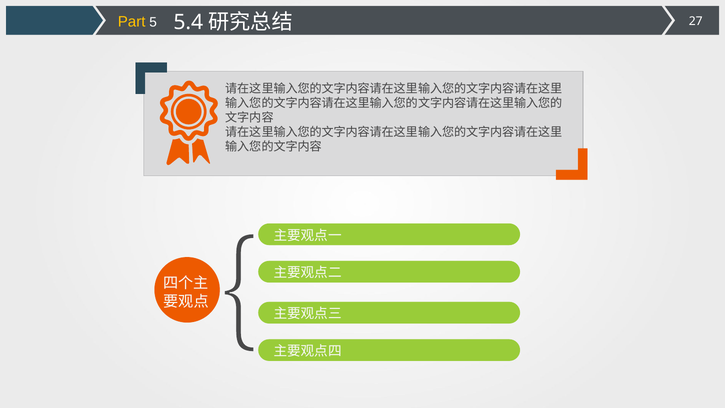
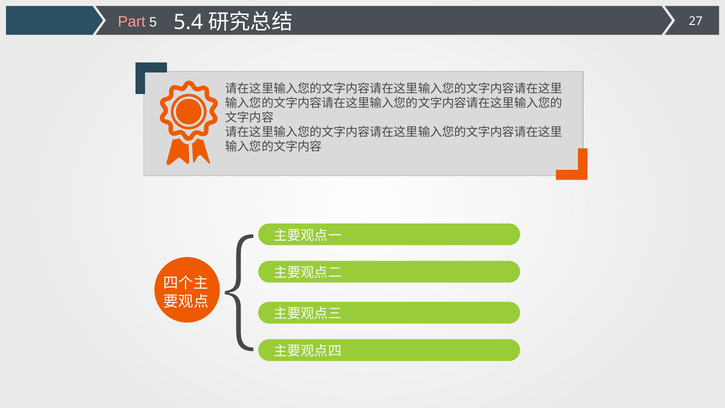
Part colour: yellow -> pink (132, 22)
